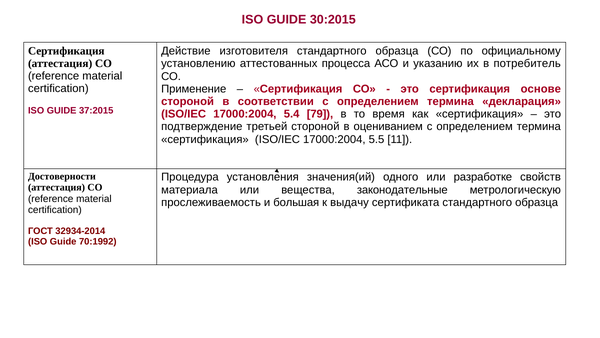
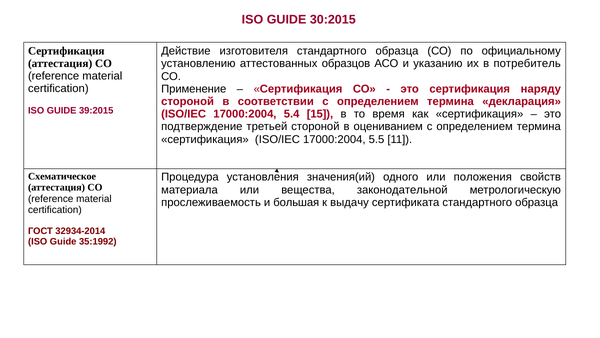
процесса: процесса -> образцов (346, 64)
основе: основе -> наряду (541, 89)
37:2015: 37:2015 -> 39:2015 (96, 110)
79: 79 -> 15 (320, 114)
Достоверности: Достоверности -> Схематическое (62, 176)
разработке: разработке -> положения (483, 177)
законодательные: законодательные -> законодательной (402, 190)
70:1992: 70:1992 -> 35:1992 (98, 241)
